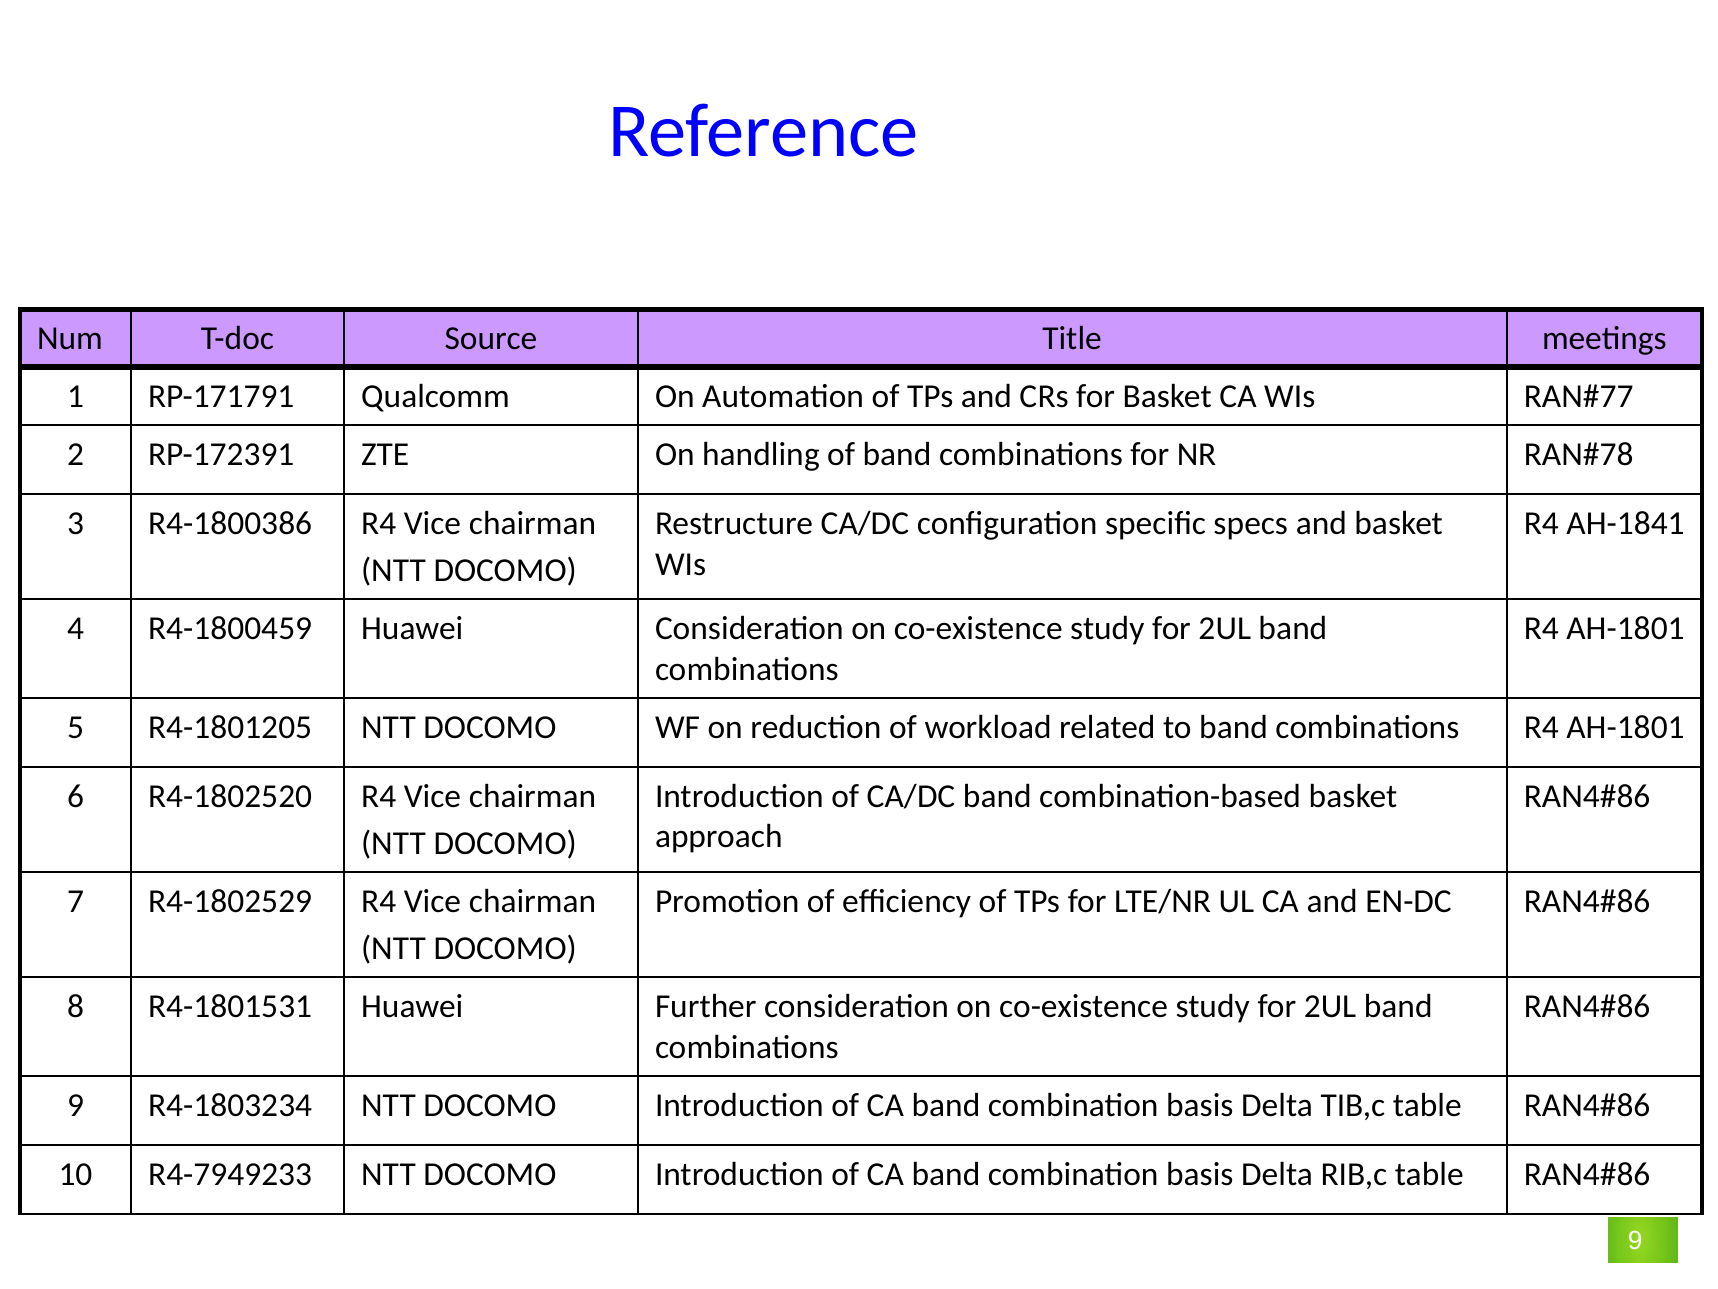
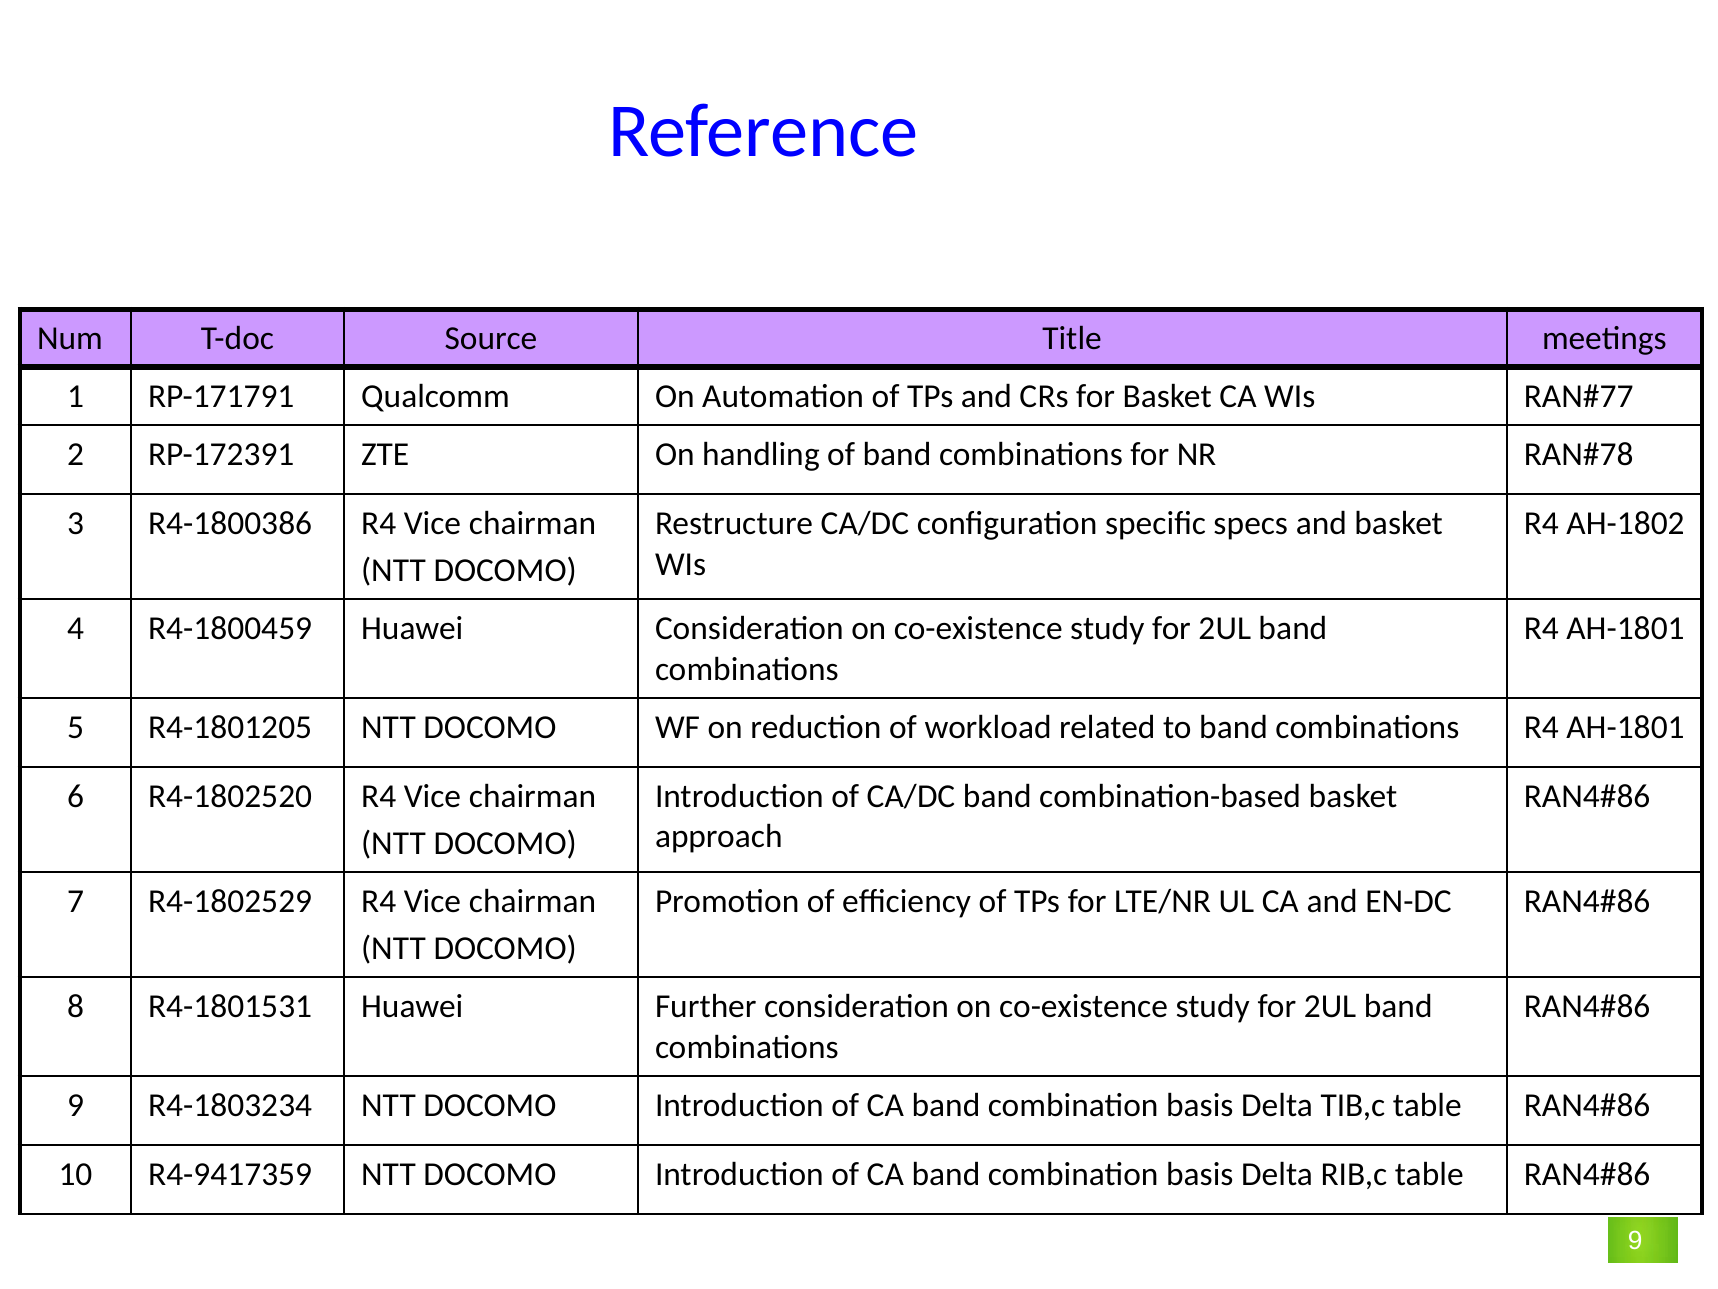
AH-1841: AH-1841 -> AH-1802 (1626, 523)
R4-7949233: R4-7949233 -> R4-9417359 (230, 1174)
